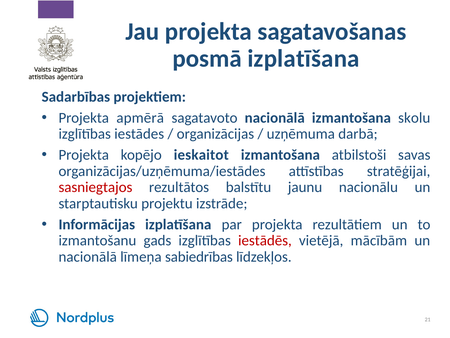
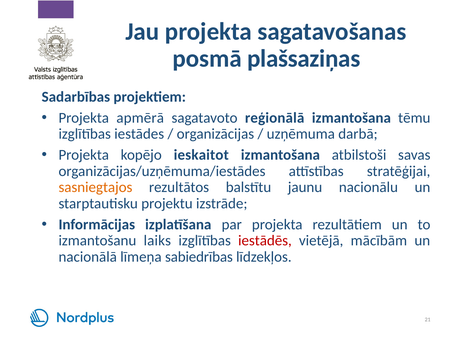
posmā izplatīšana: izplatīšana -> plašsaziņas (304, 59)
sagatavoto nacionālā: nacionālā -> reģionālā (275, 118)
skolu: skolu -> tēmu (414, 118)
sasniegtajos colour: red -> orange (95, 187)
gads: gads -> laiks (157, 240)
